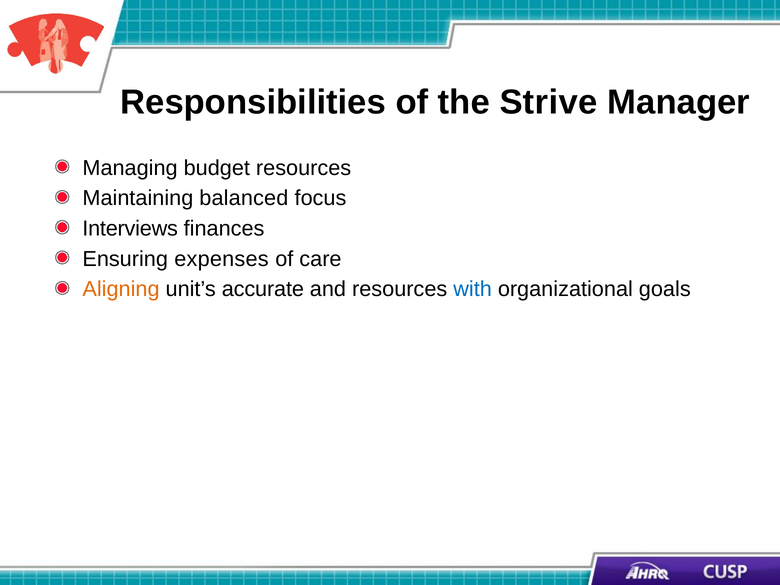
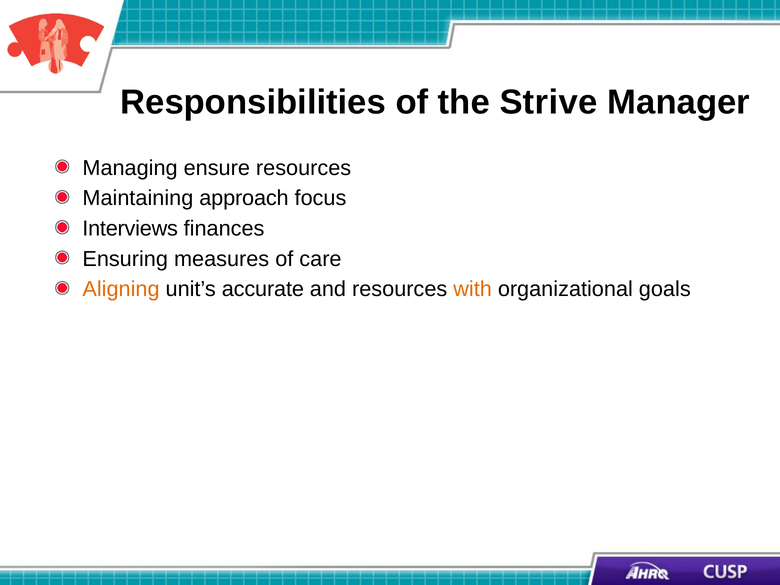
budget: budget -> ensure (217, 168)
balanced: balanced -> approach (244, 198)
expenses: expenses -> measures (222, 259)
with colour: blue -> orange (473, 289)
